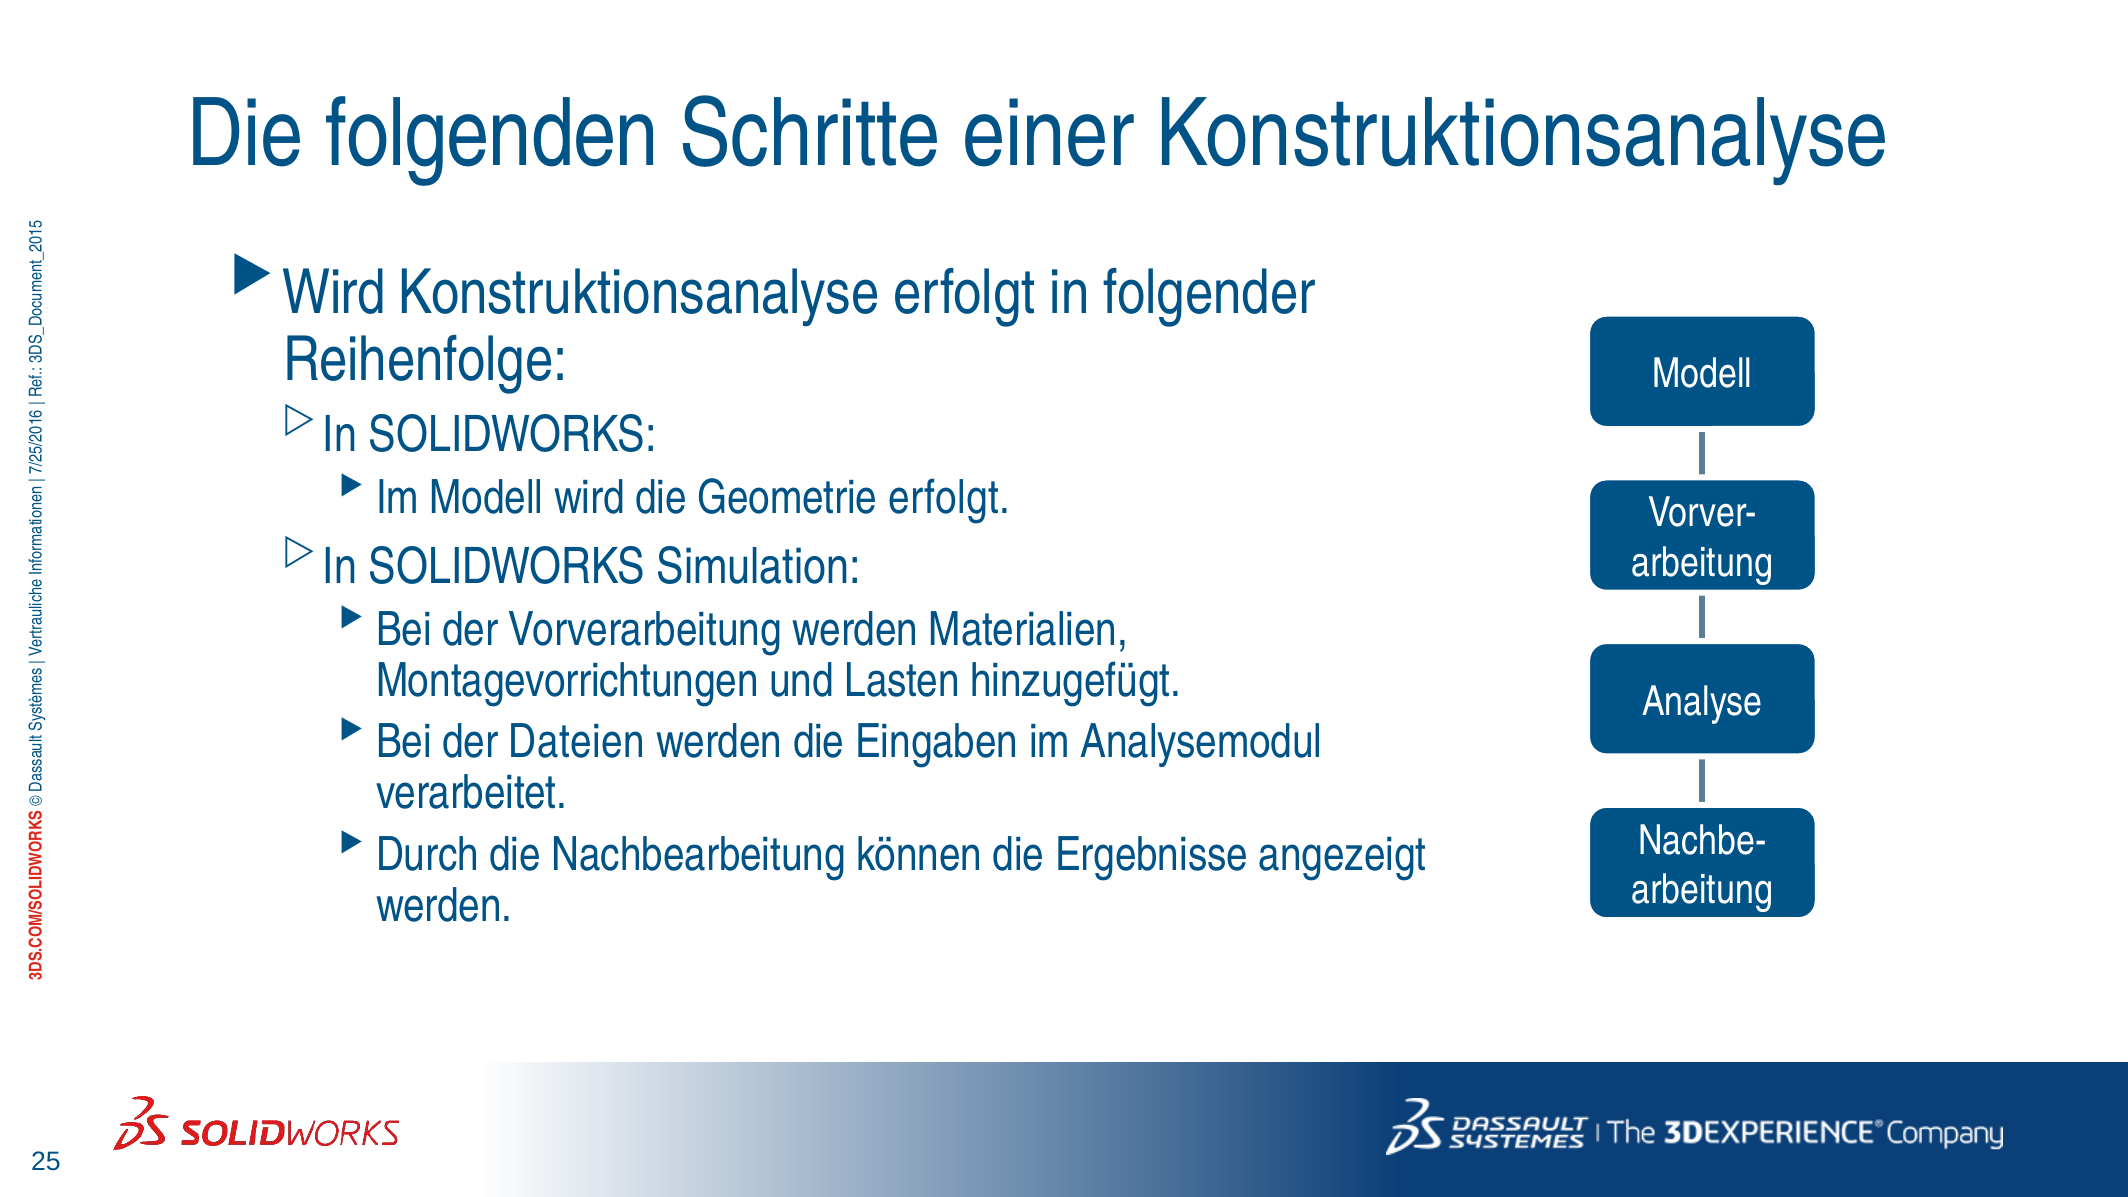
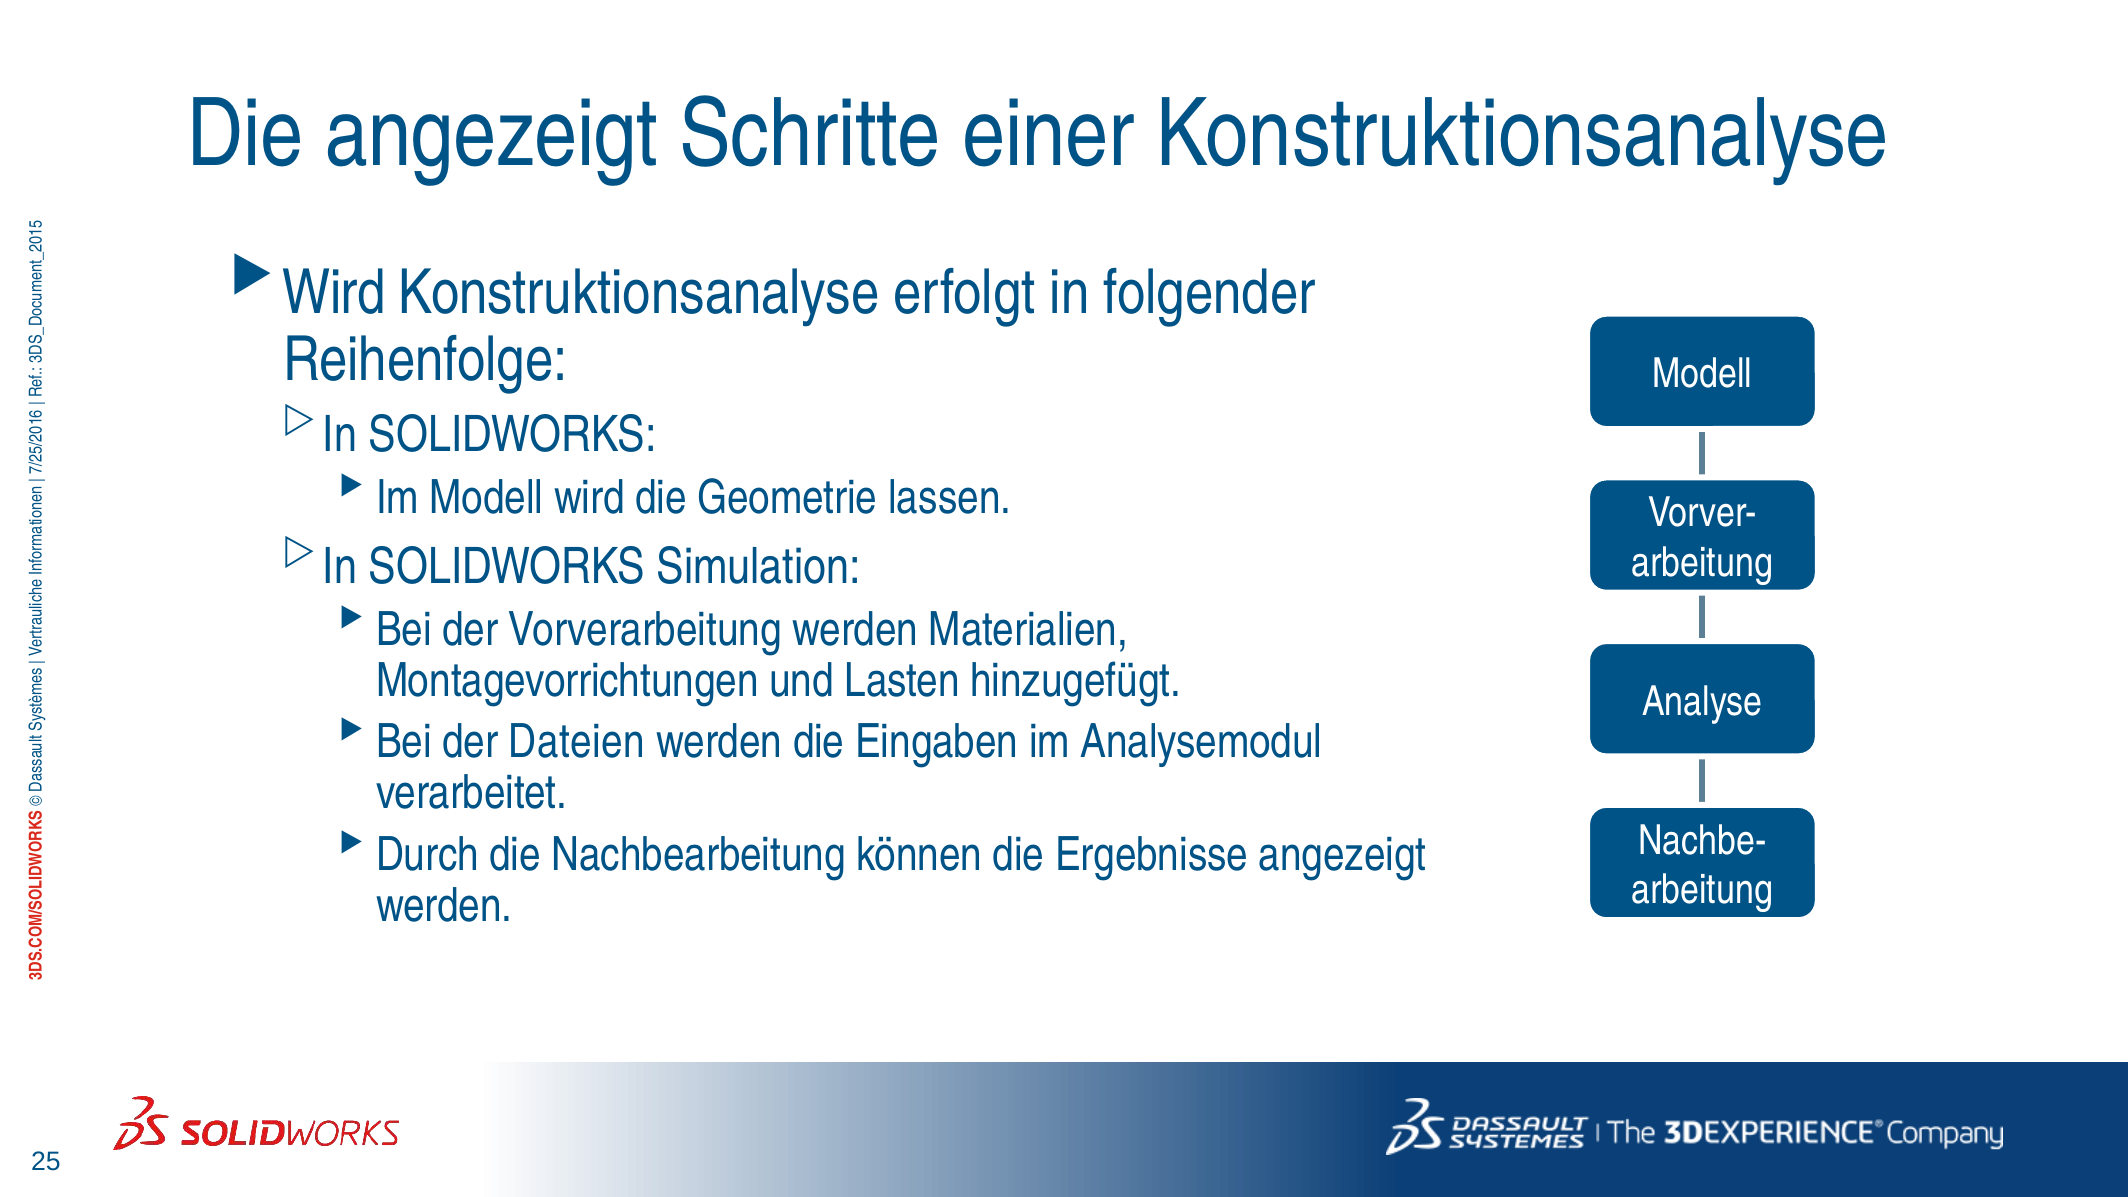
Die folgenden: folgenden -> angezeigt (492, 134)
Geometrie erfolgt: erfolgt -> lassen (950, 498)
